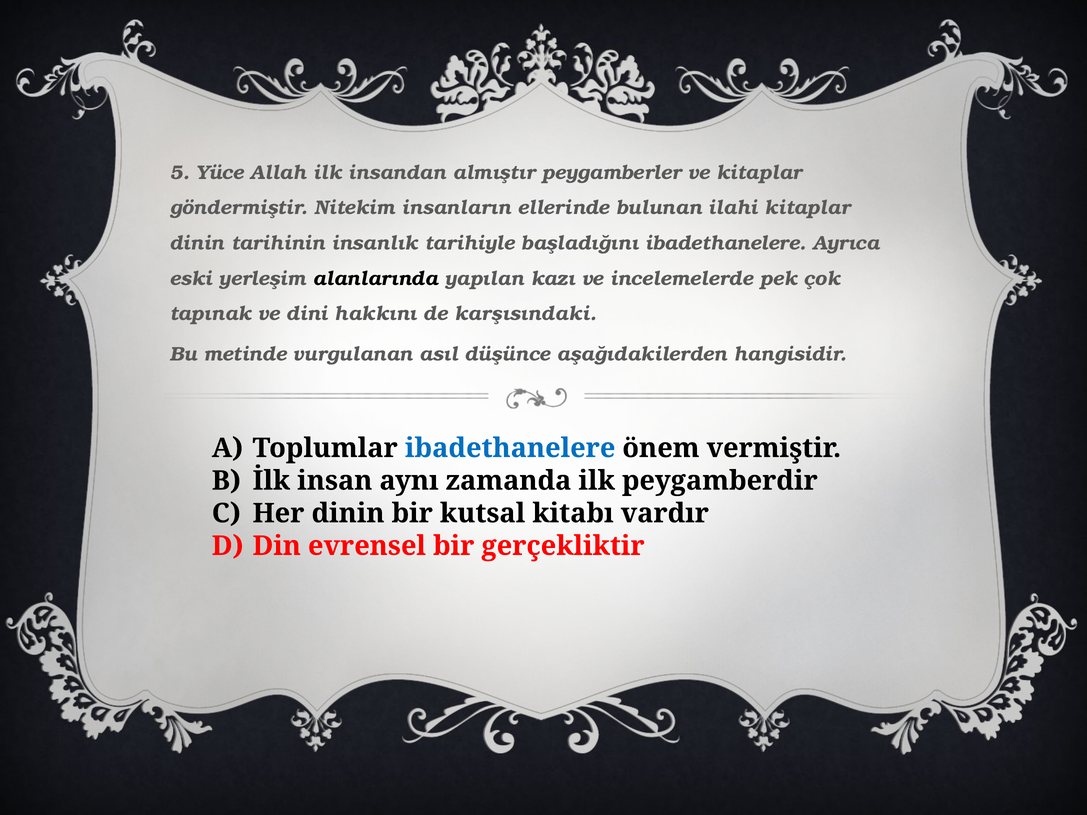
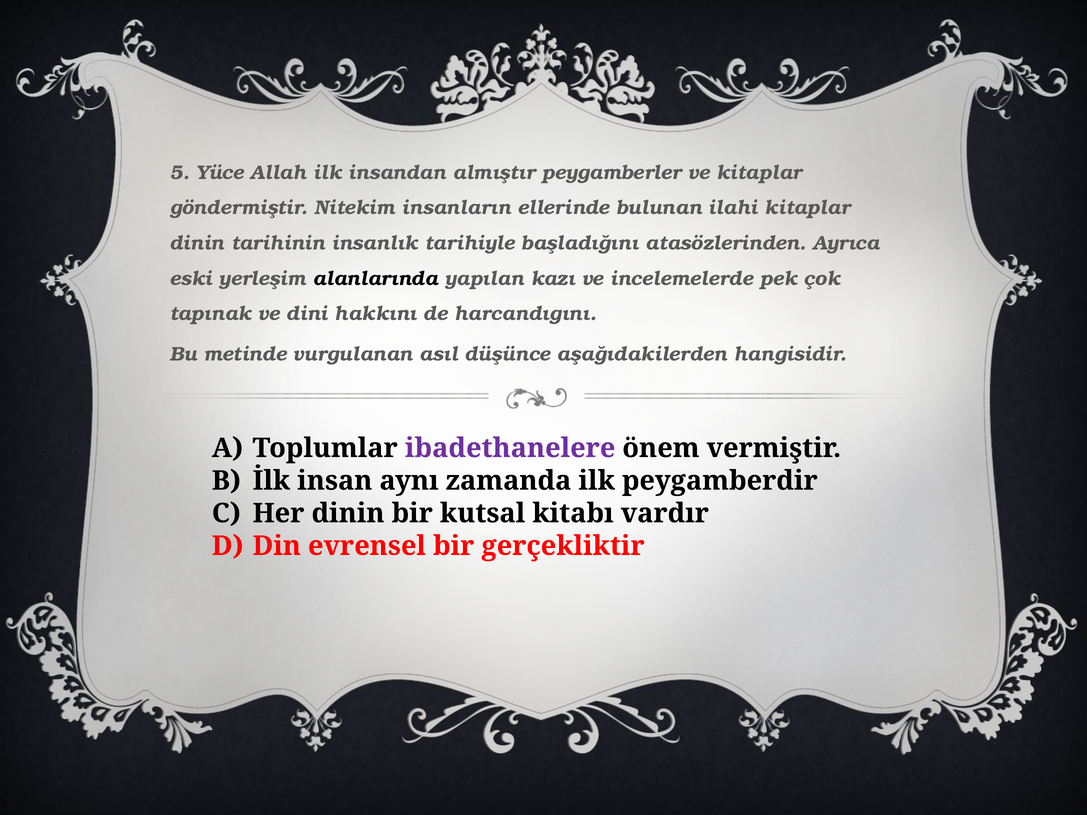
başladığını ibadethanelere: ibadethanelere -> atasözlerinden (726, 243)
karşısındaki: karşısındaki -> harcandıgını (525, 314)
ibadethanelere colour: blue -> purple (510, 448)
